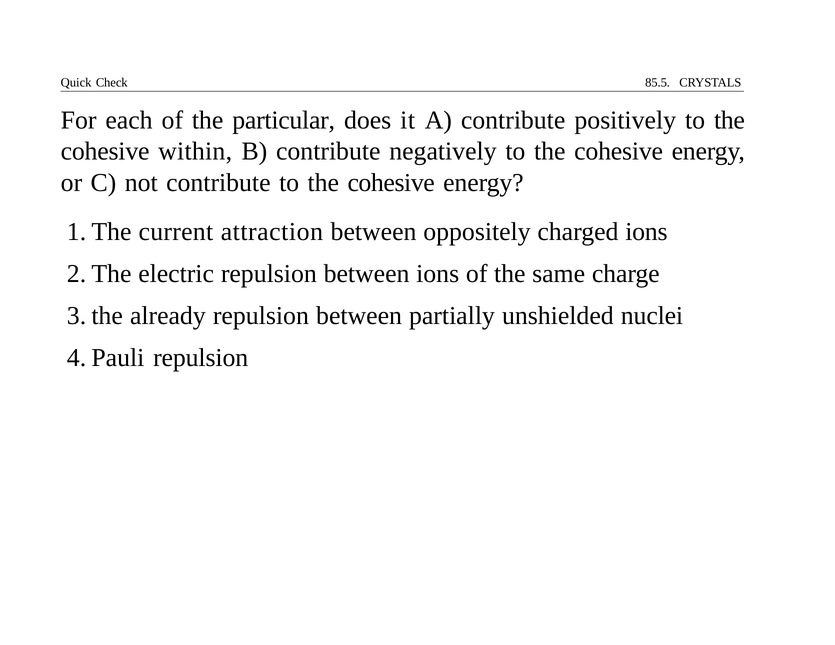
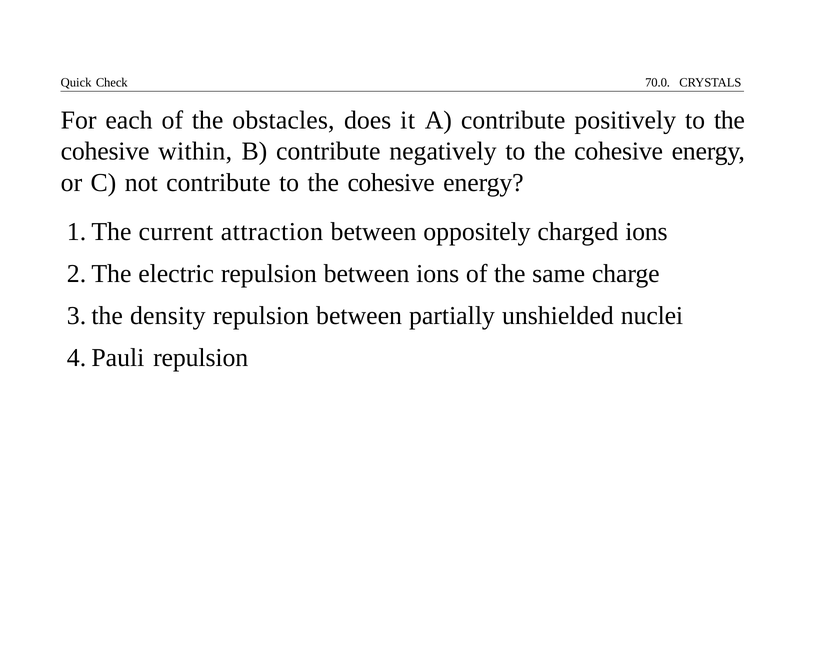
85.5: 85.5 -> 70.0 (658, 82)
particular: particular -> obstacles (283, 120)
already: already -> density (168, 316)
